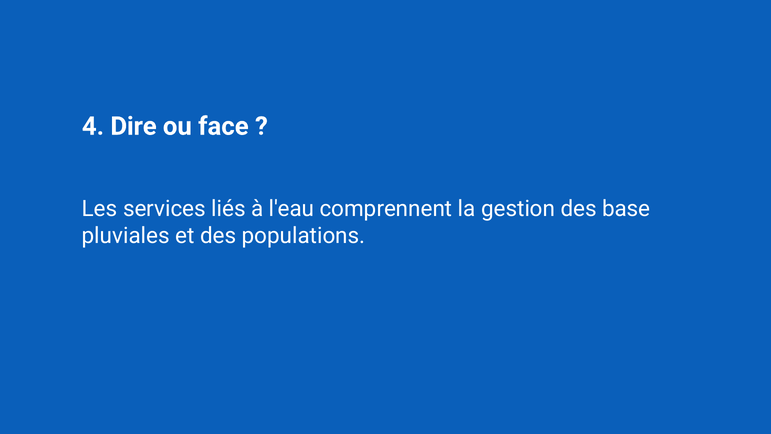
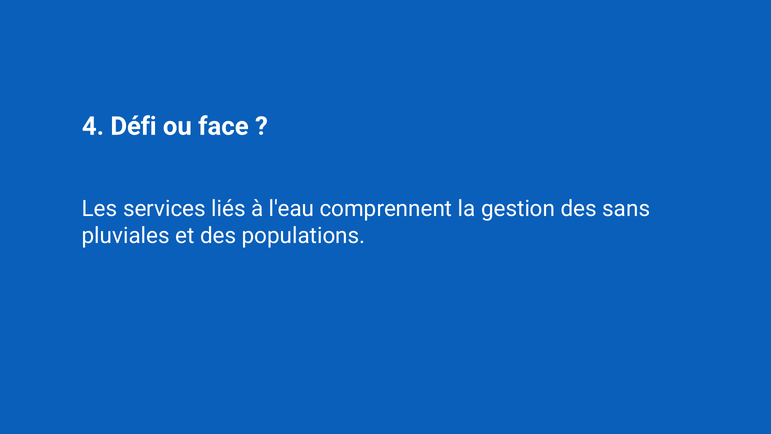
Dire: Dire -> Défi (134, 126)
base: base -> sans (626, 209)
